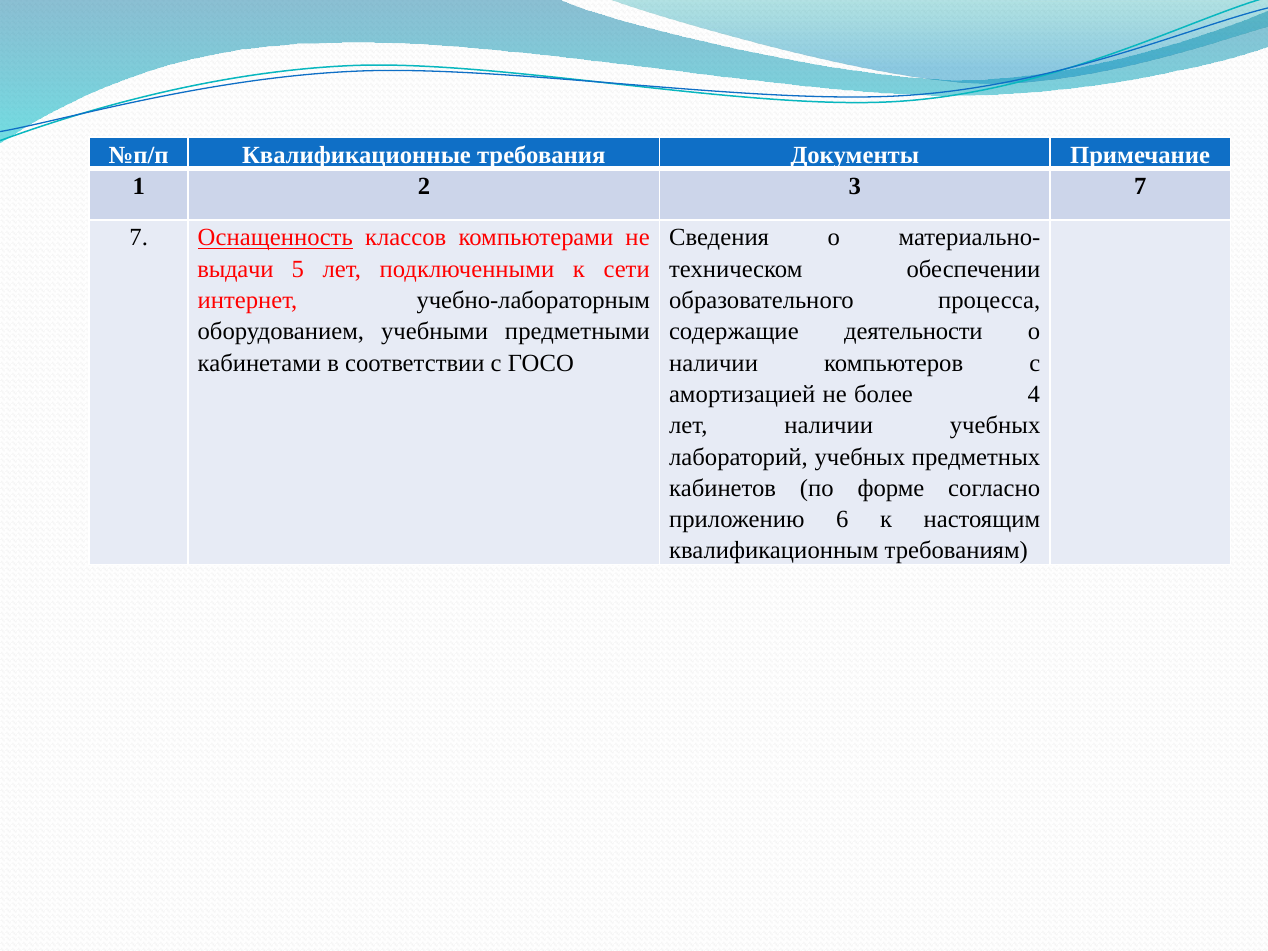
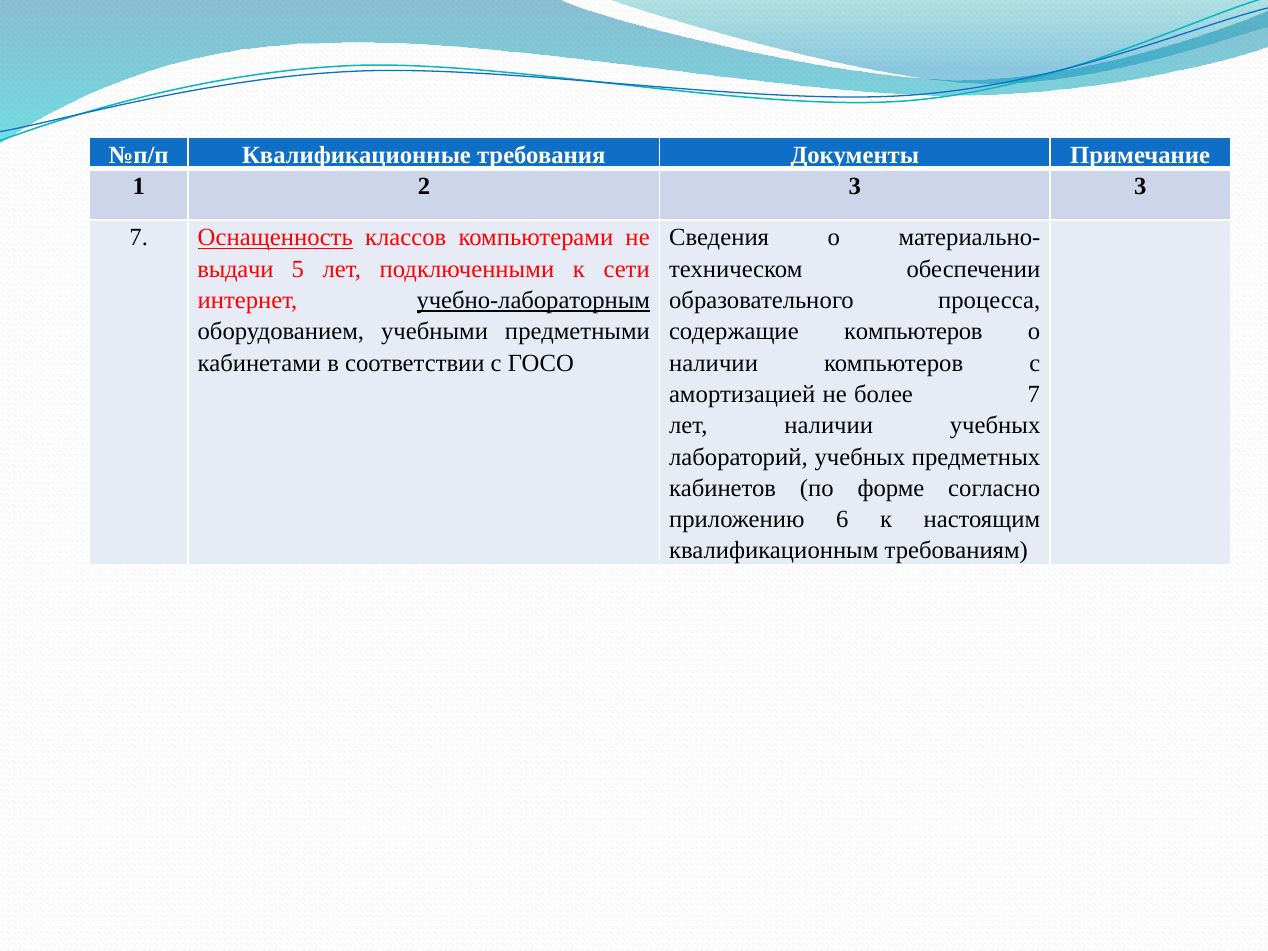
3 7: 7 -> 3 (1140, 186)
учебно-лабораторным underline: none -> present (533, 300)
содержащие деятельности: деятельности -> компьютеров (913, 332)
более 4: 4 -> 7 (1034, 394)
